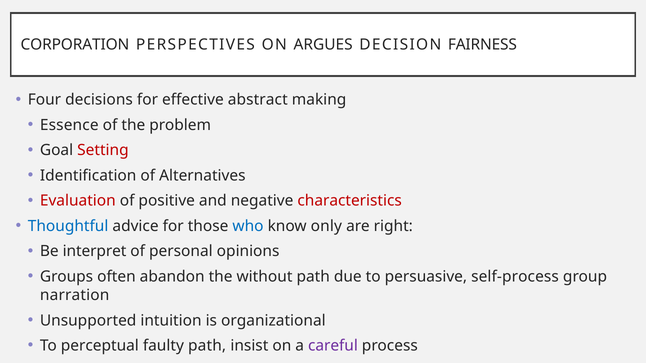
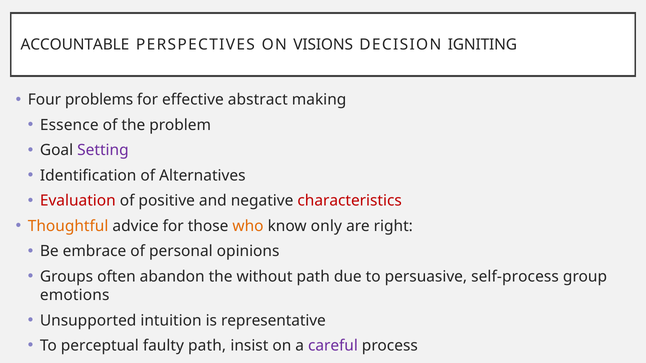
CORPORATION: CORPORATION -> ACCOUNTABLE (75, 44)
ARGUES: ARGUES -> VISIONS (323, 44)
FAIRNESS: FAIRNESS -> IGNITING (482, 44)
decisions: decisions -> problems (99, 100)
Setting colour: red -> purple (103, 150)
Thoughtful colour: blue -> orange (68, 226)
who colour: blue -> orange (248, 226)
interpret: interpret -> embrace (95, 252)
narration: narration -> emotions (75, 295)
organizational: organizational -> representative (273, 321)
